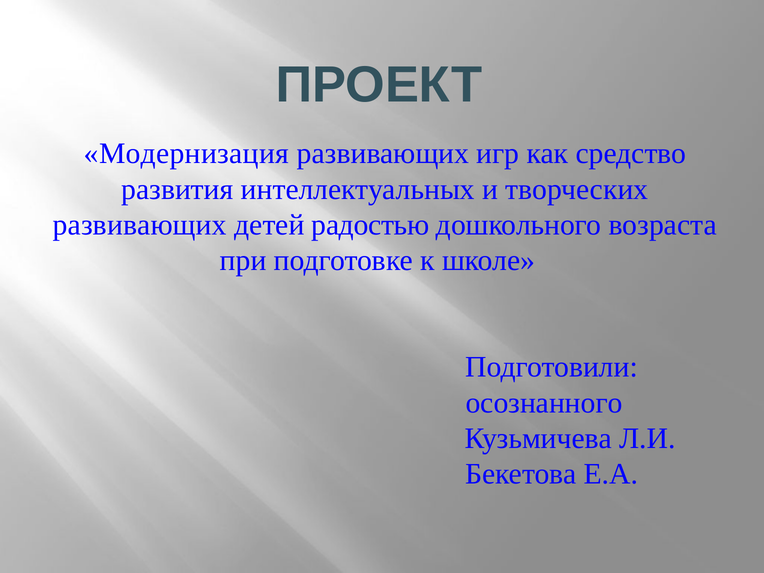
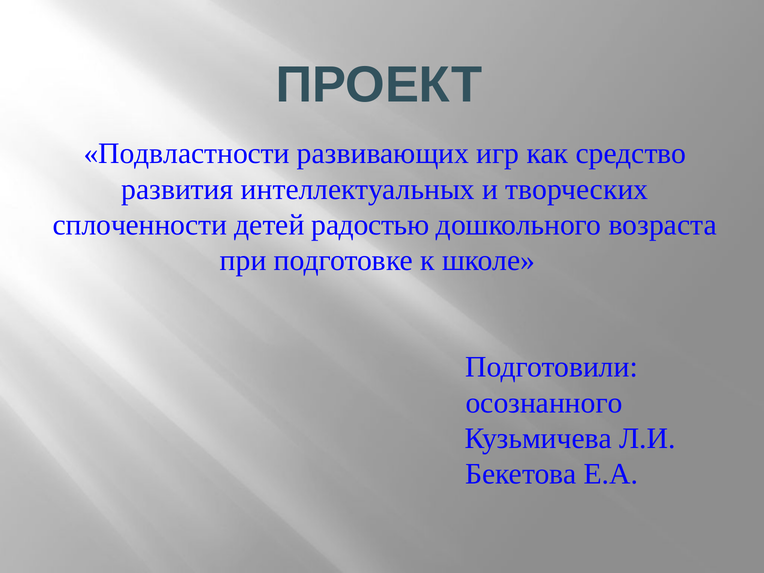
Модернизация: Модернизация -> Подвластности (187, 154)
развивающих: развивающих -> сплоченности (140, 225)
